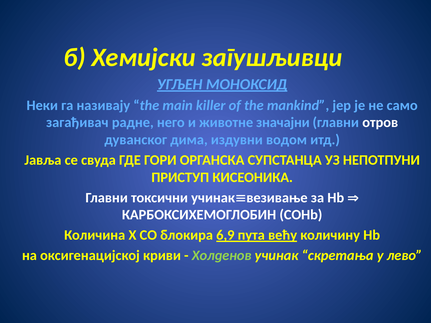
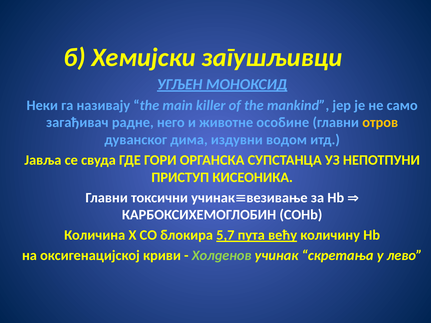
значајни: значајни -> особине (283, 123)
отров colour: white -> yellow (380, 123)
6,9: 6,9 -> 5,7 (225, 235)
